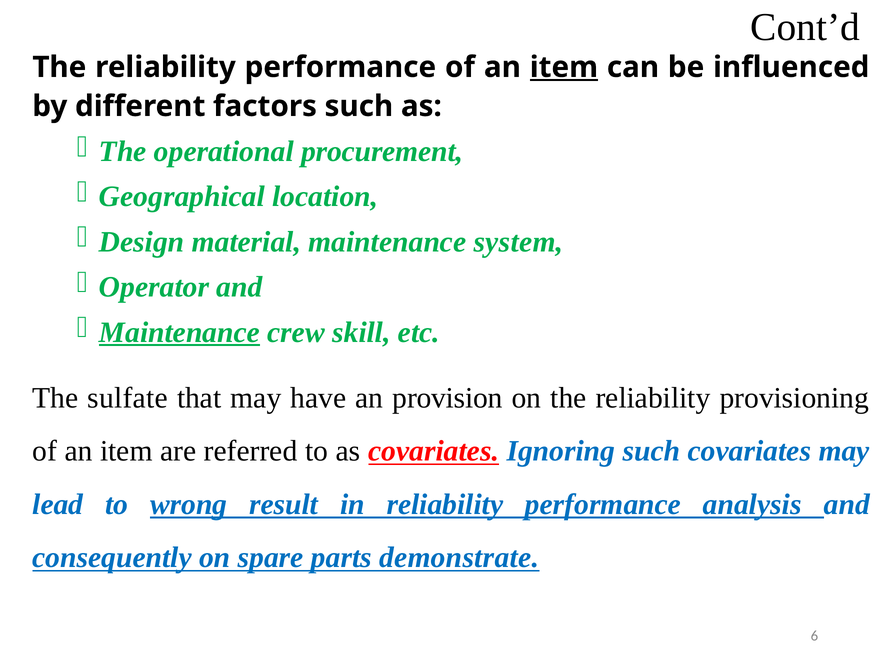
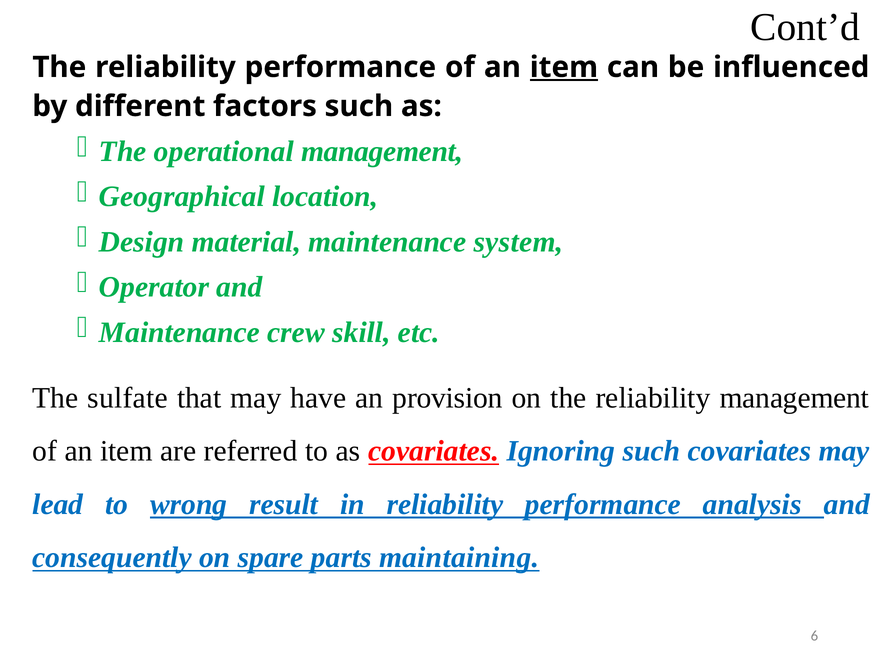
operational procurement: procurement -> management (382, 151)
Maintenance underline: present -> none (179, 332)
reliability provisioning: provisioning -> management (794, 398)
demonstrate: demonstrate -> maintaining (459, 558)
